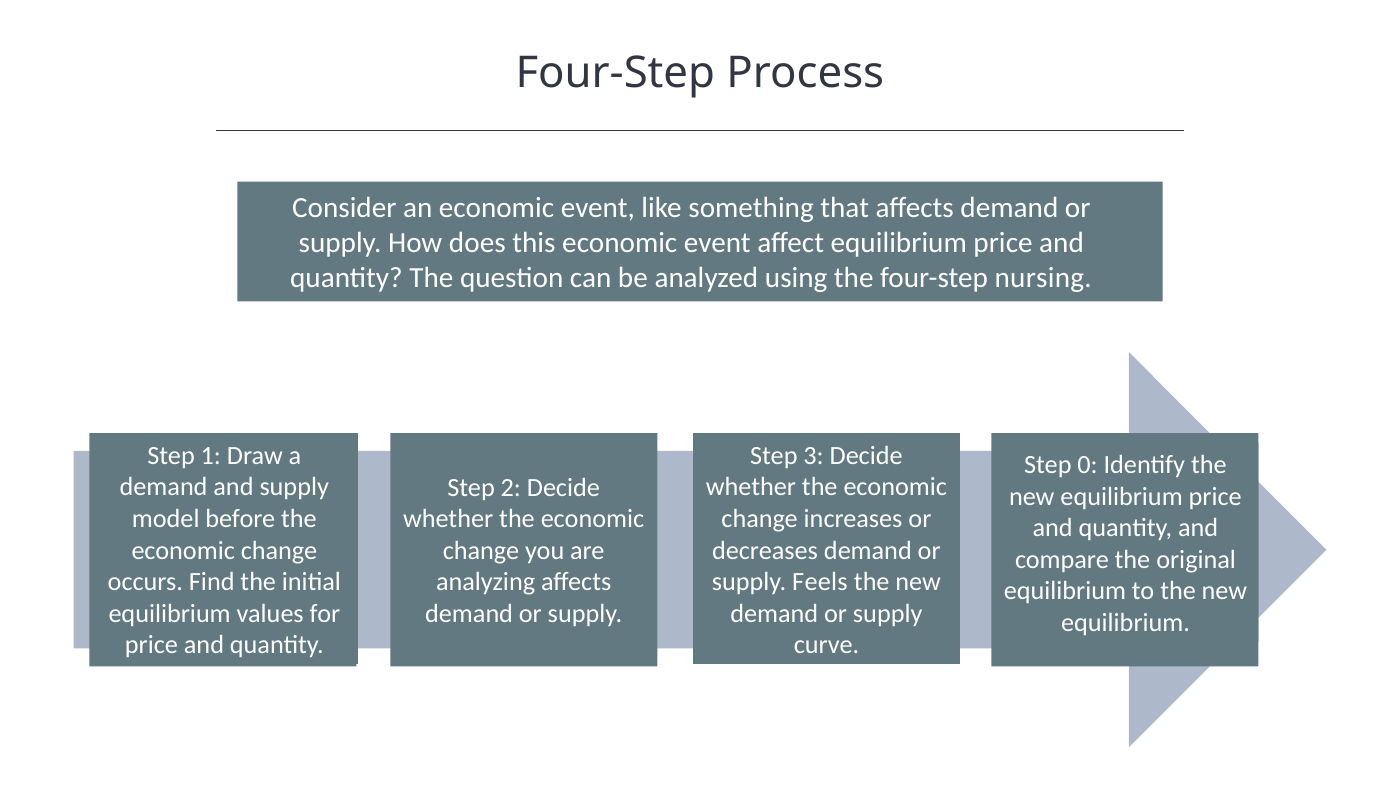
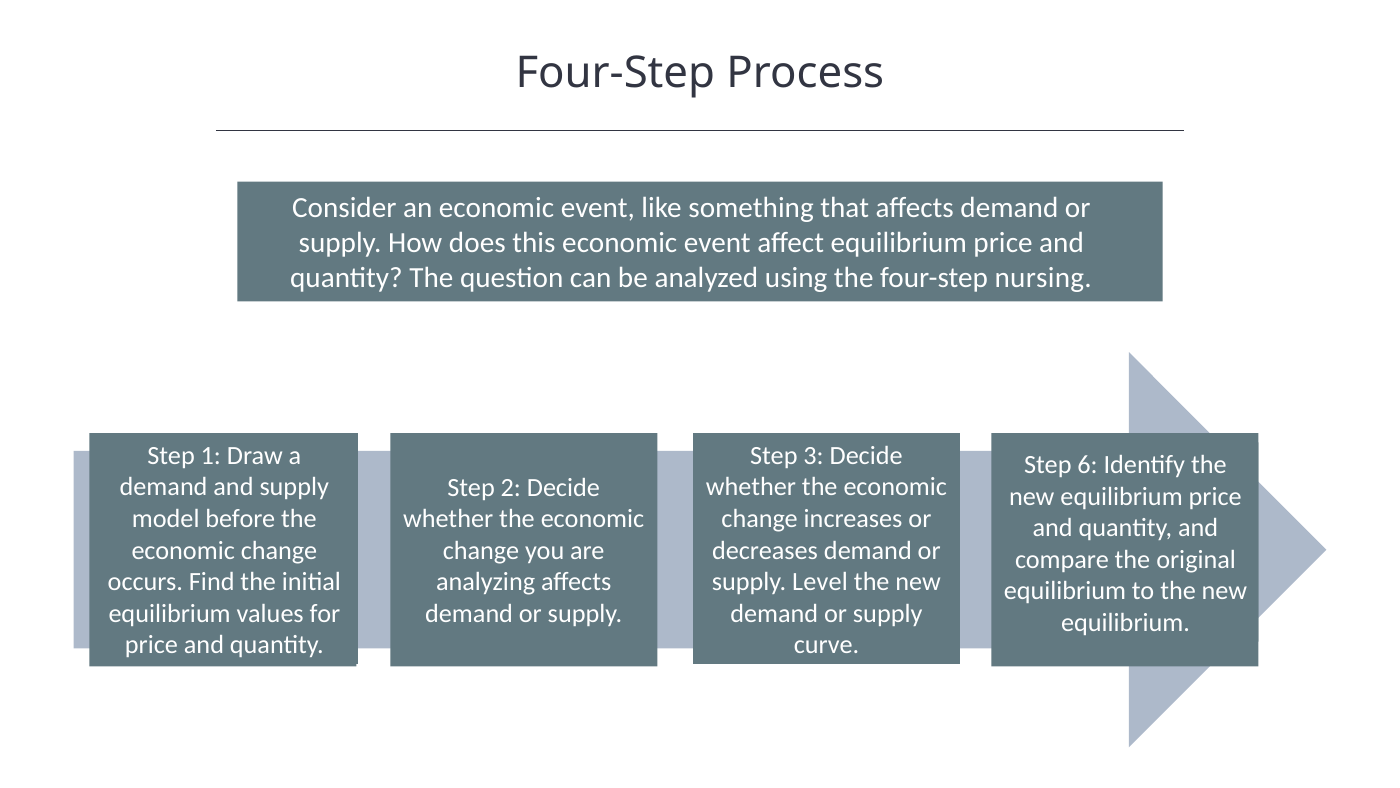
0: 0 -> 6 (1088, 465)
Feels: Feels -> Level (820, 581)
